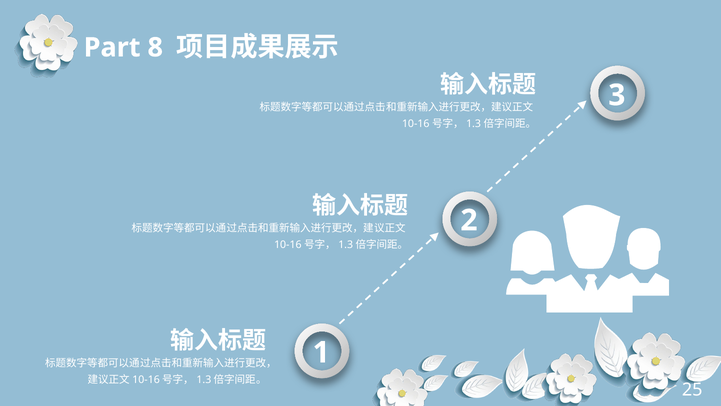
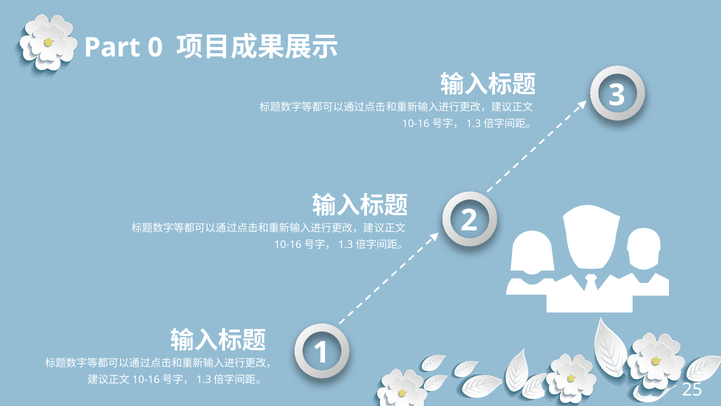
8: 8 -> 0 (155, 47)
